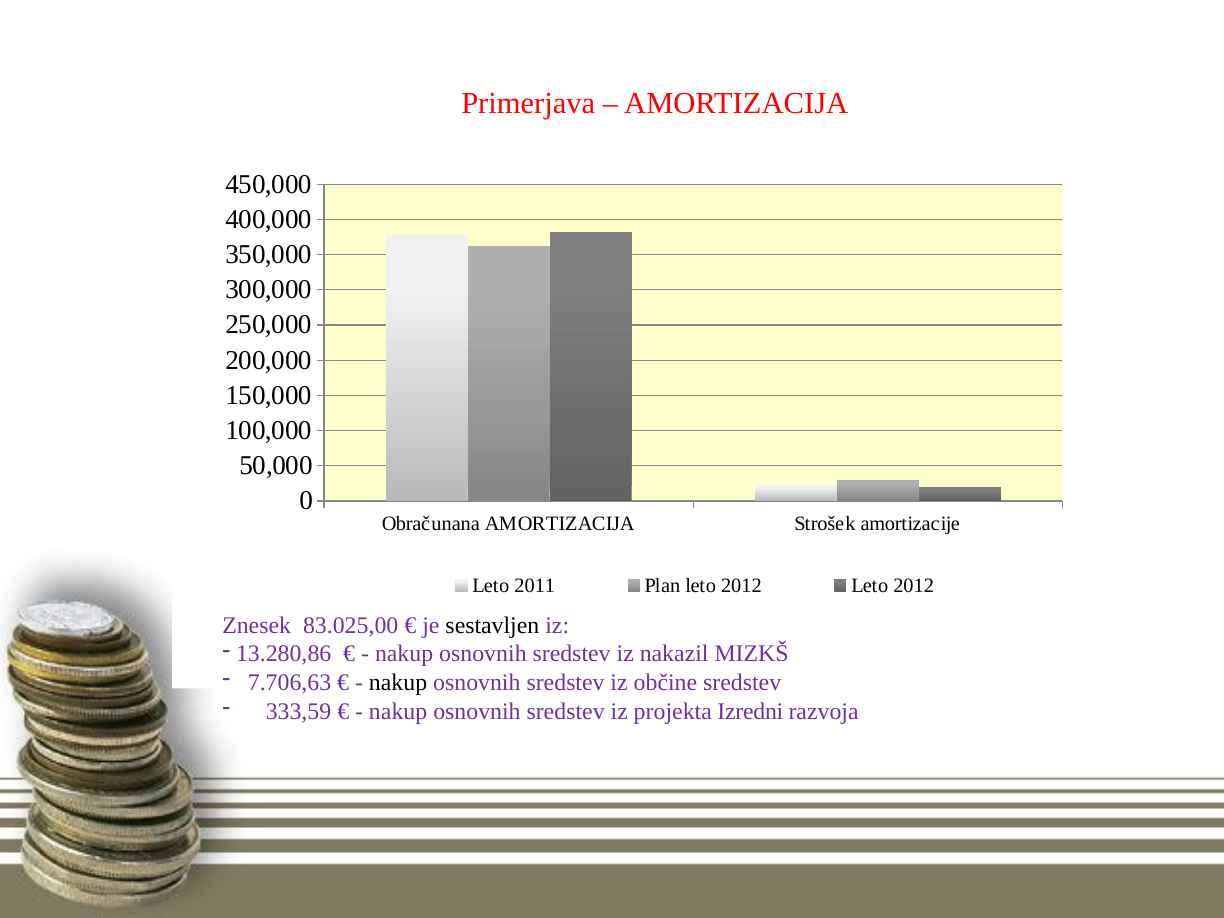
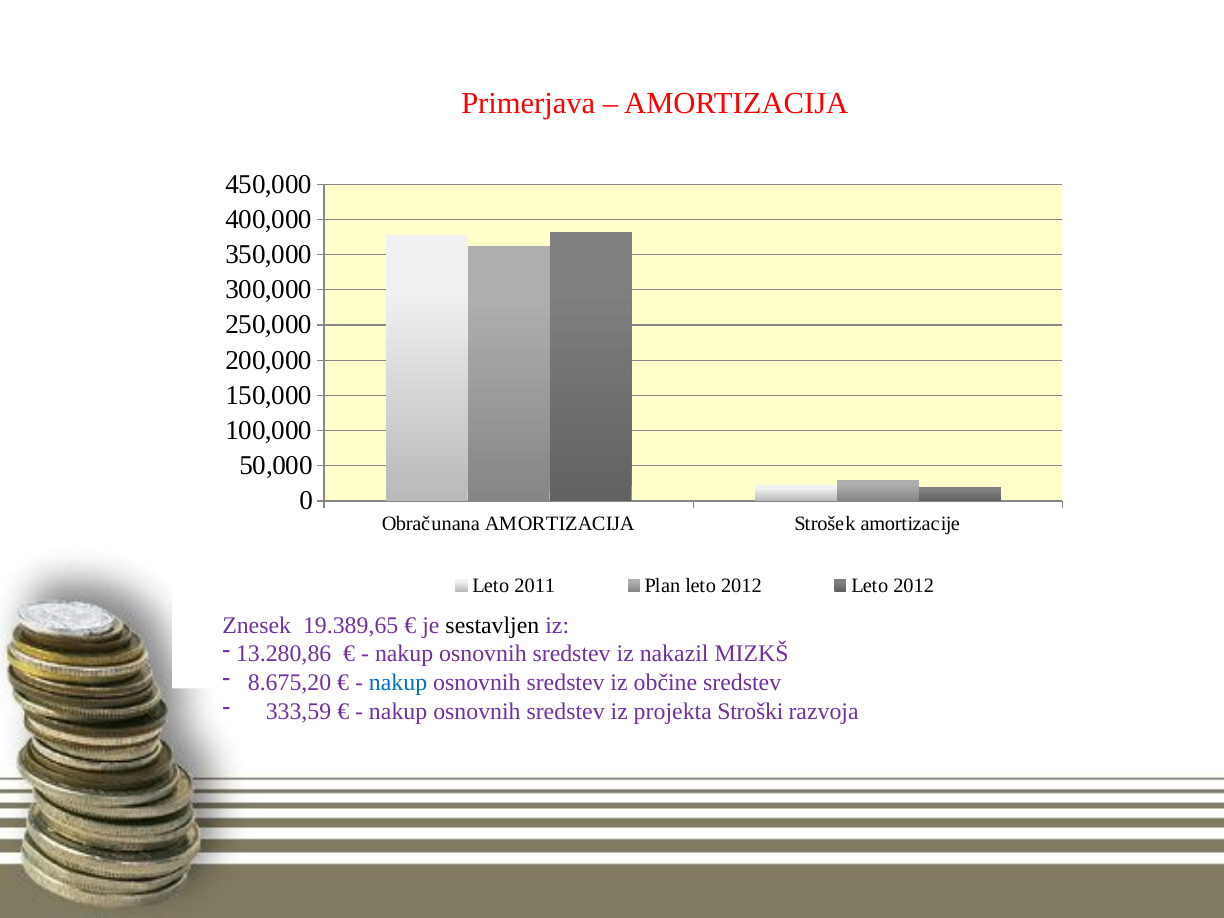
83.025,00: 83.025,00 -> 19.389,65 (351, 625)
7.706,63: 7.706,63 -> 8.675,20 (290, 683)
nakup colour: black -> blue (398, 683)
Izredni: Izredni -> Stroški (750, 711)
